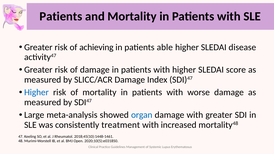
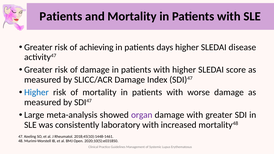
able: able -> days (165, 47)
organ colour: blue -> purple (142, 115)
treatment: treatment -> laboratory (121, 125)
